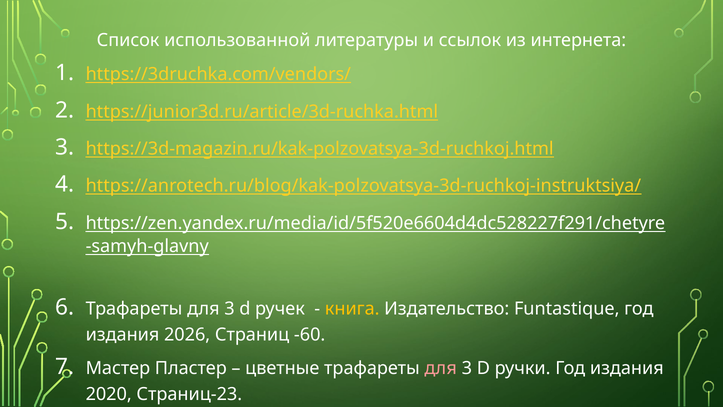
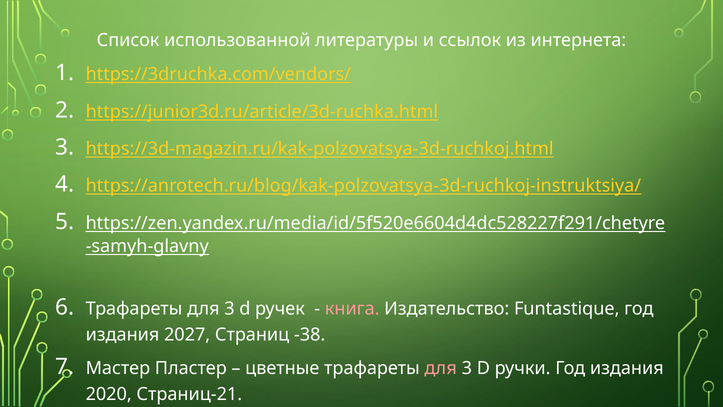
книга colour: yellow -> pink (352, 309)
2026: 2026 -> 2027 (187, 335)
-60: -60 -> -38 (310, 335)
Страниц-23: Страниц-23 -> Страниц-21 (189, 394)
